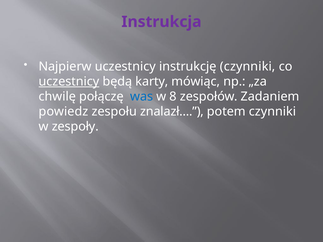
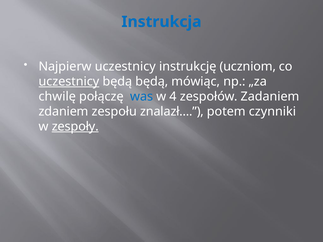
Instrukcja colour: purple -> blue (161, 22)
instrukcję czynniki: czynniki -> uczniom (248, 67)
będą karty: karty -> będą (152, 82)
8: 8 -> 4 (173, 97)
powiedz: powiedz -> zdaniem (64, 112)
zespoły underline: none -> present (75, 127)
